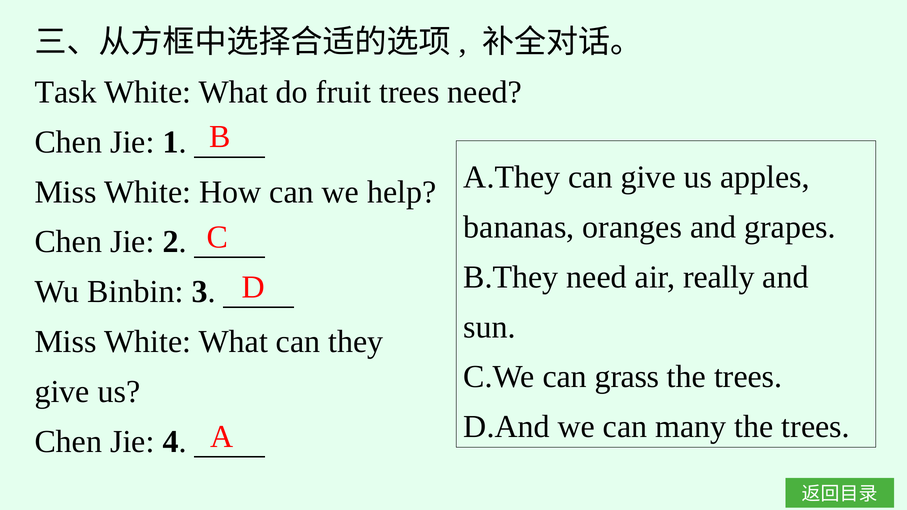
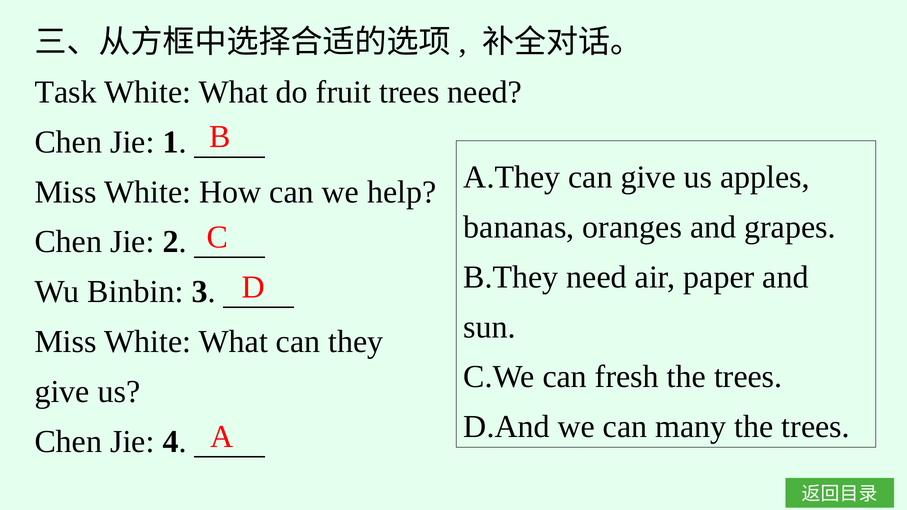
really: really -> paper (719, 277)
grass: grass -> fresh (627, 377)
